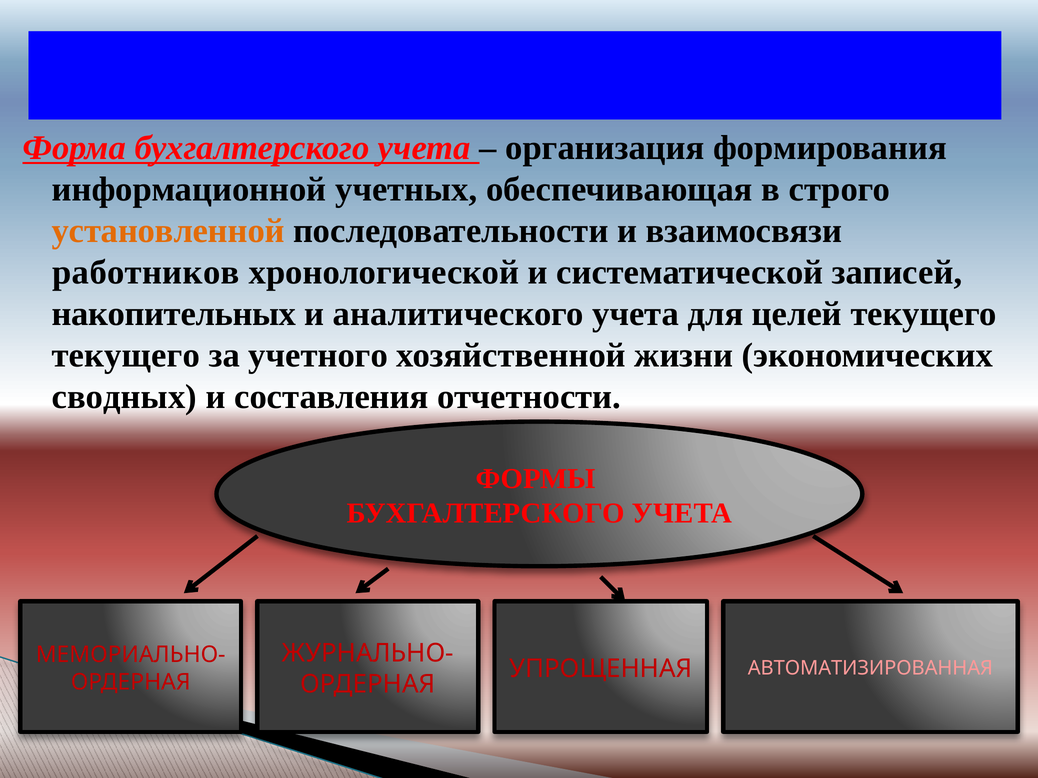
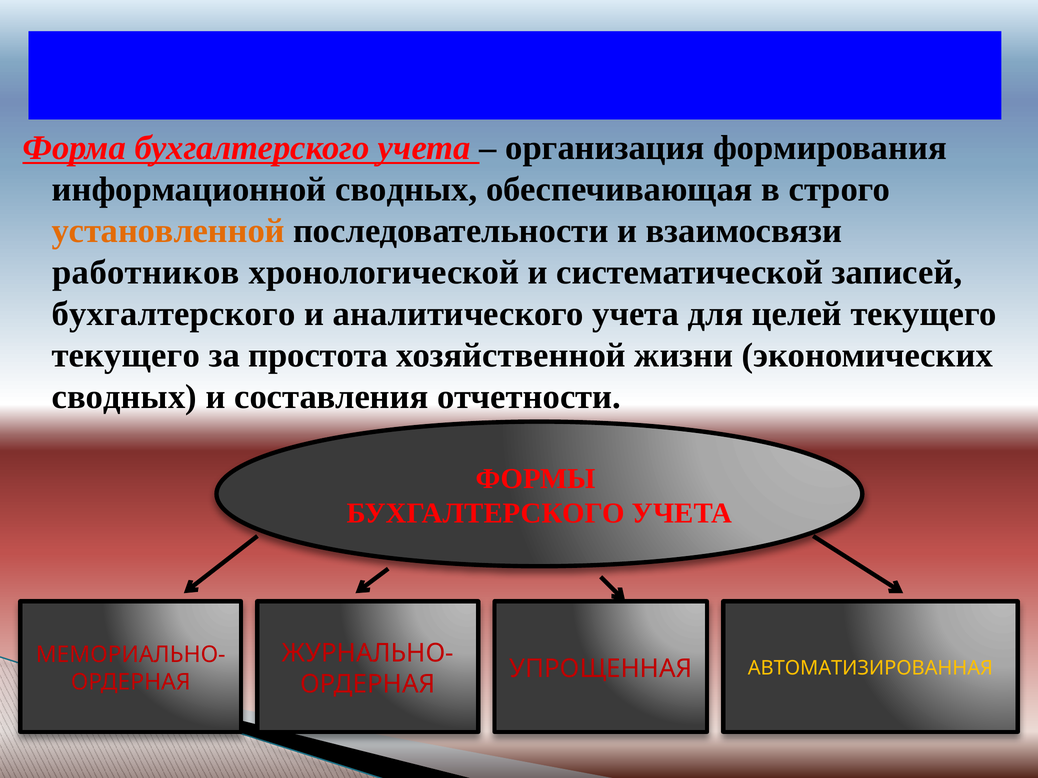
информационной учетных: учетных -> сводных (406, 189)
накопительных: накопительных -> бухгалтерского (174, 314)
учетного: учетного -> простота (318, 355)
АВТОМАТИЗИРОВАННАЯ colour: pink -> yellow (870, 669)
